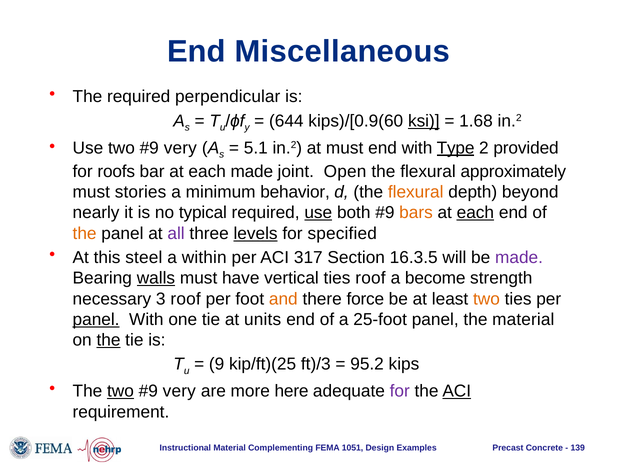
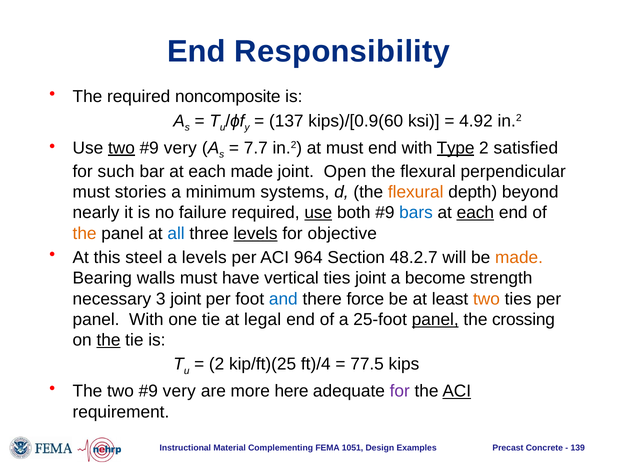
Miscellaneous: Miscellaneous -> Responsibility (342, 51)
perpendicular: perpendicular -> noncomposite (228, 97)
644: 644 -> 137 (286, 121)
ksi underline: present -> none (424, 121)
1.68: 1.68 -> 4.92 (476, 121)
two underline: none -> present (121, 148)
5.1: 5.1 -> 7.7 (256, 148)
provided: provided -> satisfied (526, 148)
roofs: roofs -> such (116, 171)
approximately: approximately -> perpendicular (513, 171)
behavior: behavior -> systems (295, 192)
typical: typical -> failure (203, 213)
bars colour: orange -> blue (416, 213)
all colour: purple -> blue (176, 233)
specified: specified -> objective (342, 233)
a within: within -> levels (204, 257)
317: 317 -> 964 (308, 257)
16.3.5: 16.3.5 -> 48.2.7 (414, 257)
made colour: purple -> orange (519, 257)
walls underline: present -> none (156, 278)
ties roof: roof -> joint (371, 278)
3 roof: roof -> joint (186, 299)
and colour: orange -> blue (283, 299)
panel underline: present -> none (96, 320)
units: units -> legal (263, 320)
panel underline: none -> present (435, 320)
the material: material -> crossing (523, 320)
9: 9 -> 2 (217, 364)
ft)/3: ft)/3 -> ft)/4 (316, 364)
95.2: 95.2 -> 77.5 (367, 364)
two underline: present -> none (120, 391)
